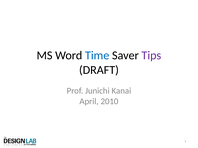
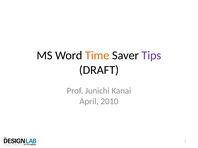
Time colour: blue -> orange (97, 56)
